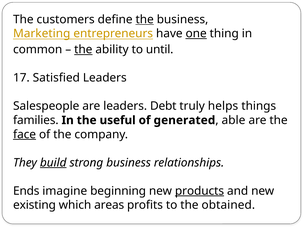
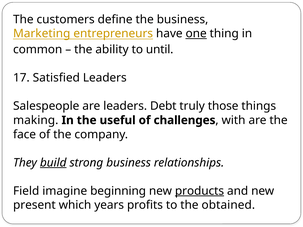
the underline: present -> none (145, 19)
the underline: present -> none (83, 50)
helps: helps -> those (223, 106)
families: families -> making (36, 120)
generated: generated -> challenges (185, 120)
able: able -> with (234, 120)
face underline: present -> none (25, 135)
Ends: Ends -> Field (26, 191)
existing: existing -> present (34, 205)
areas: areas -> years (109, 205)
